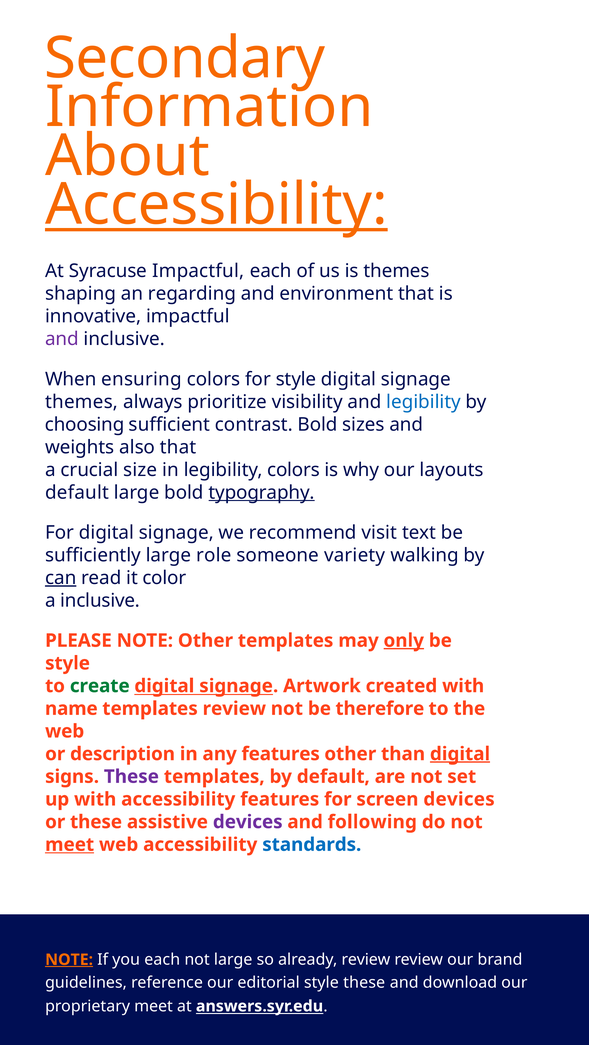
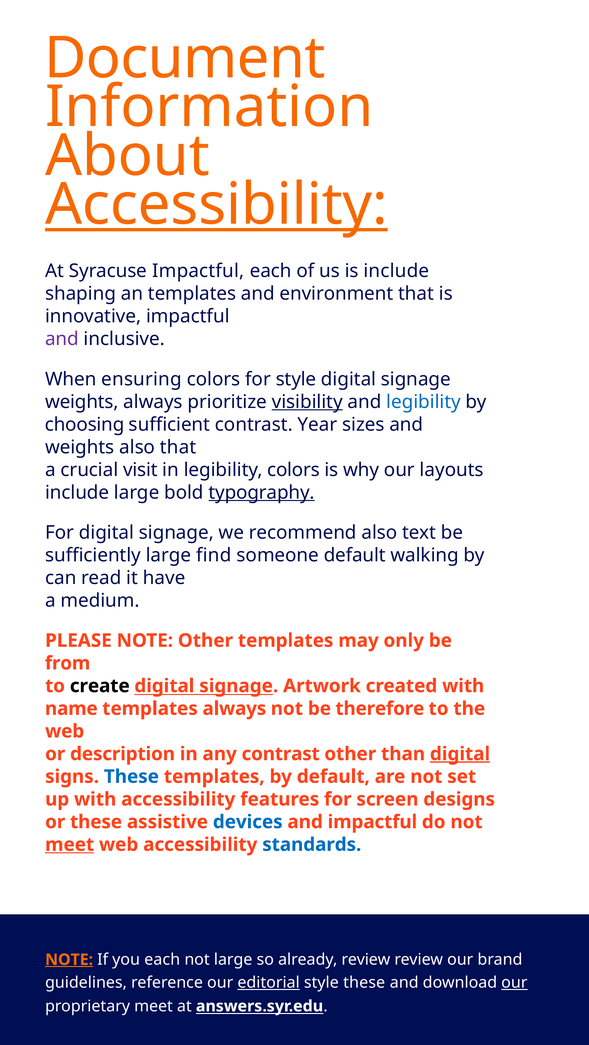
Secondary: Secondary -> Document (185, 58)
is themes: themes -> include (396, 271)
an regarding: regarding -> templates (192, 294)
themes: themes -> weights (82, 402)
visibility underline: none -> present (307, 402)
contrast Bold: Bold -> Year (317, 425)
size: size -> visit (140, 470)
default: default -> include (77, 493)
recommend visit: visit -> also (379, 533)
role: role -> find (214, 556)
someone variety: variety -> default (355, 556)
can underline: present -> none (61, 578)
color: color -> have (164, 578)
a inclusive: inclusive -> medium (100, 601)
only underline: present -> none (404, 641)
style: style -> from (68, 664)
create colour: green -> black (100, 687)
templates review: review -> always (234, 709)
any features: features -> contrast (281, 755)
These colour: purple -> blue (131, 777)
screen devices: devices -> designs (459, 800)
devices colour: purple -> blue (248, 823)
and following: following -> impactful (372, 823)
editorial underline: none -> present (269, 984)
our underline: none -> present (514, 984)
